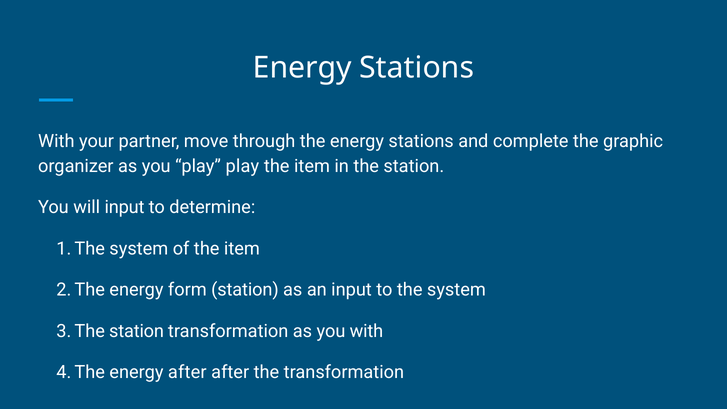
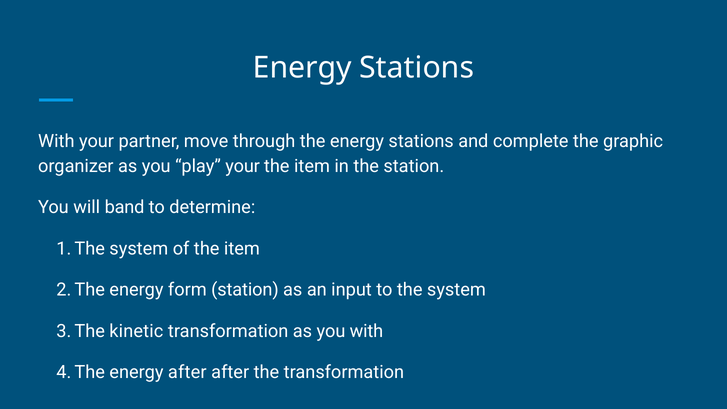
play play: play -> your (243, 166)
will input: input -> band (125, 207)
station: station -> kinetic (136, 331)
